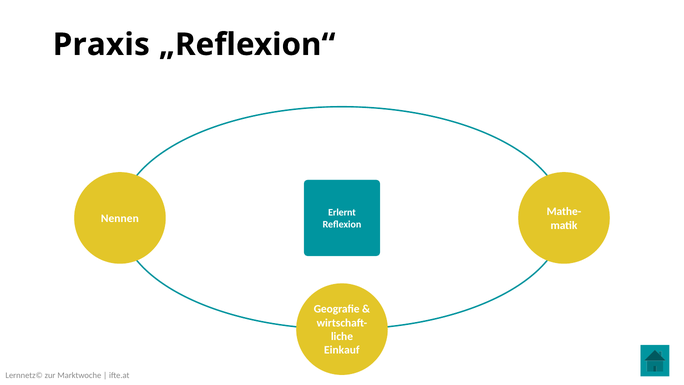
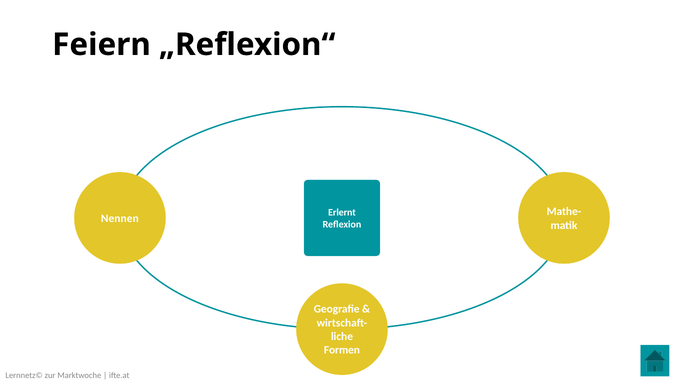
Praxis: Praxis -> Feiern (101, 45)
Einkauf: Einkauf -> Formen (342, 350)
